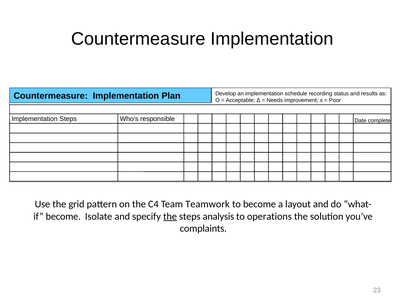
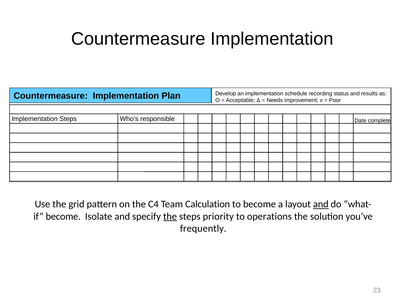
Teamwork: Teamwork -> Calculation (208, 204)
and underline: none -> present (321, 204)
analysis: analysis -> priority (218, 216)
complaints: complaints -> frequently (203, 228)
